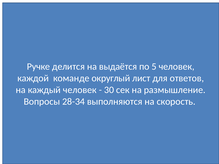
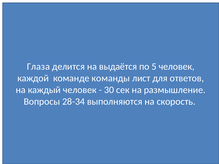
Ручке: Ручке -> Глаза (38, 67)
округлый: округлый -> команды (111, 78)
